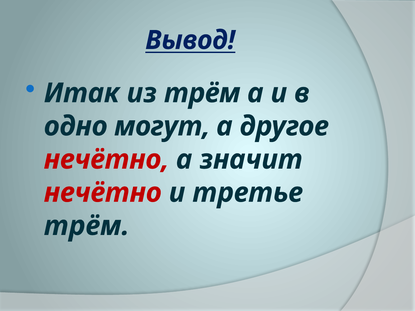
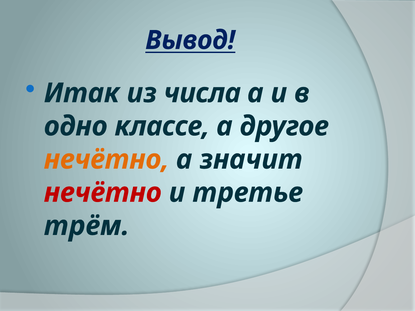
из трём: трём -> числа (202, 93)
могут: могут -> классе (162, 126)
нечётно colour: red -> orange (107, 160)
